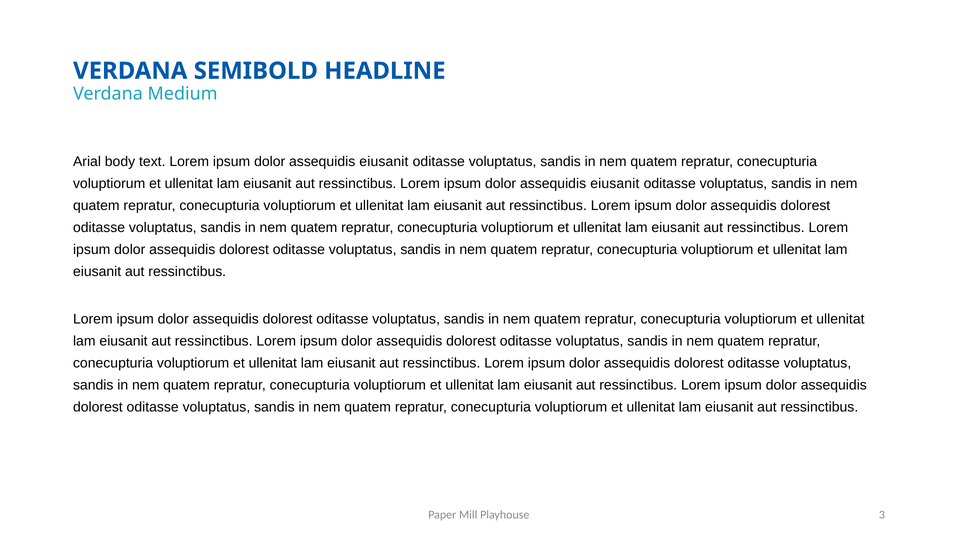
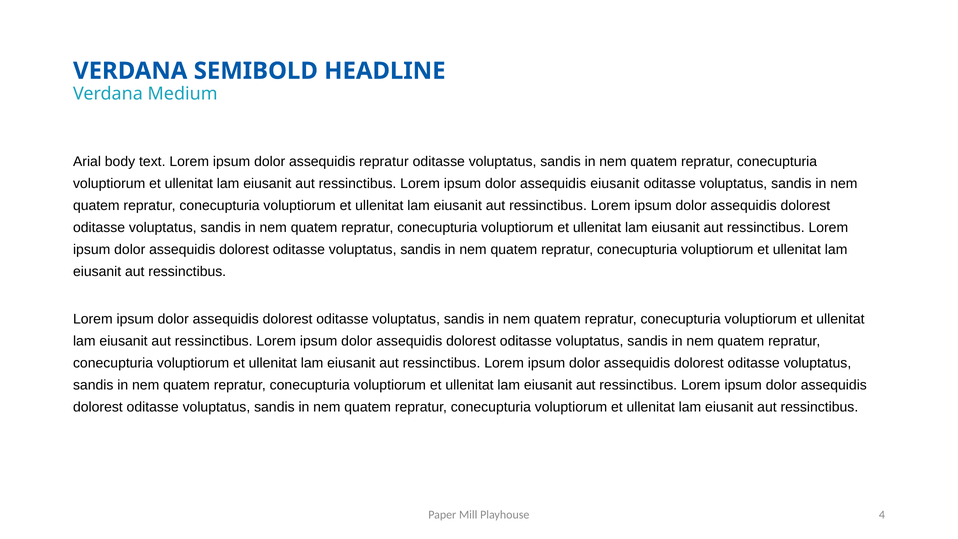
eiusanit: eiusanit -> repratur (384, 162)
3: 3 -> 4 (882, 514)
